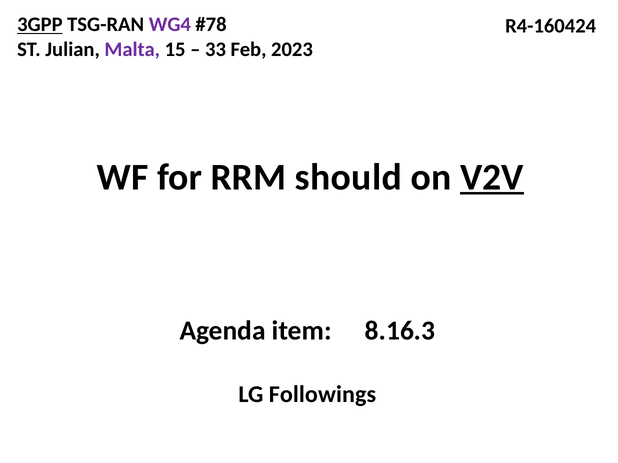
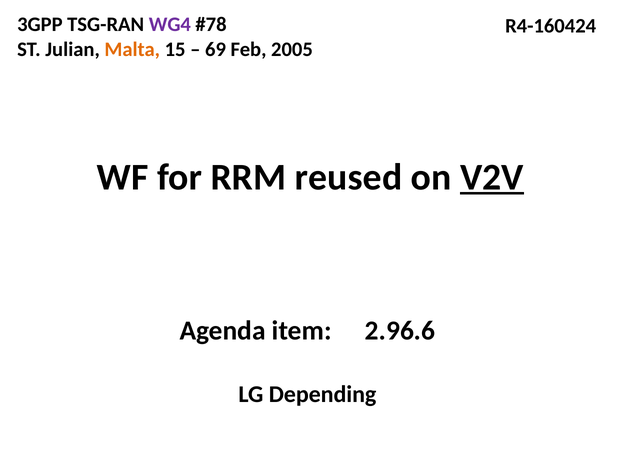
3GPP underline: present -> none (40, 25)
Malta colour: purple -> orange (132, 49)
33: 33 -> 69 (216, 49)
2023: 2023 -> 2005 (292, 49)
should: should -> reused (348, 177)
8.16.3: 8.16.3 -> 2.96.6 (400, 331)
Followings: Followings -> Depending (323, 395)
